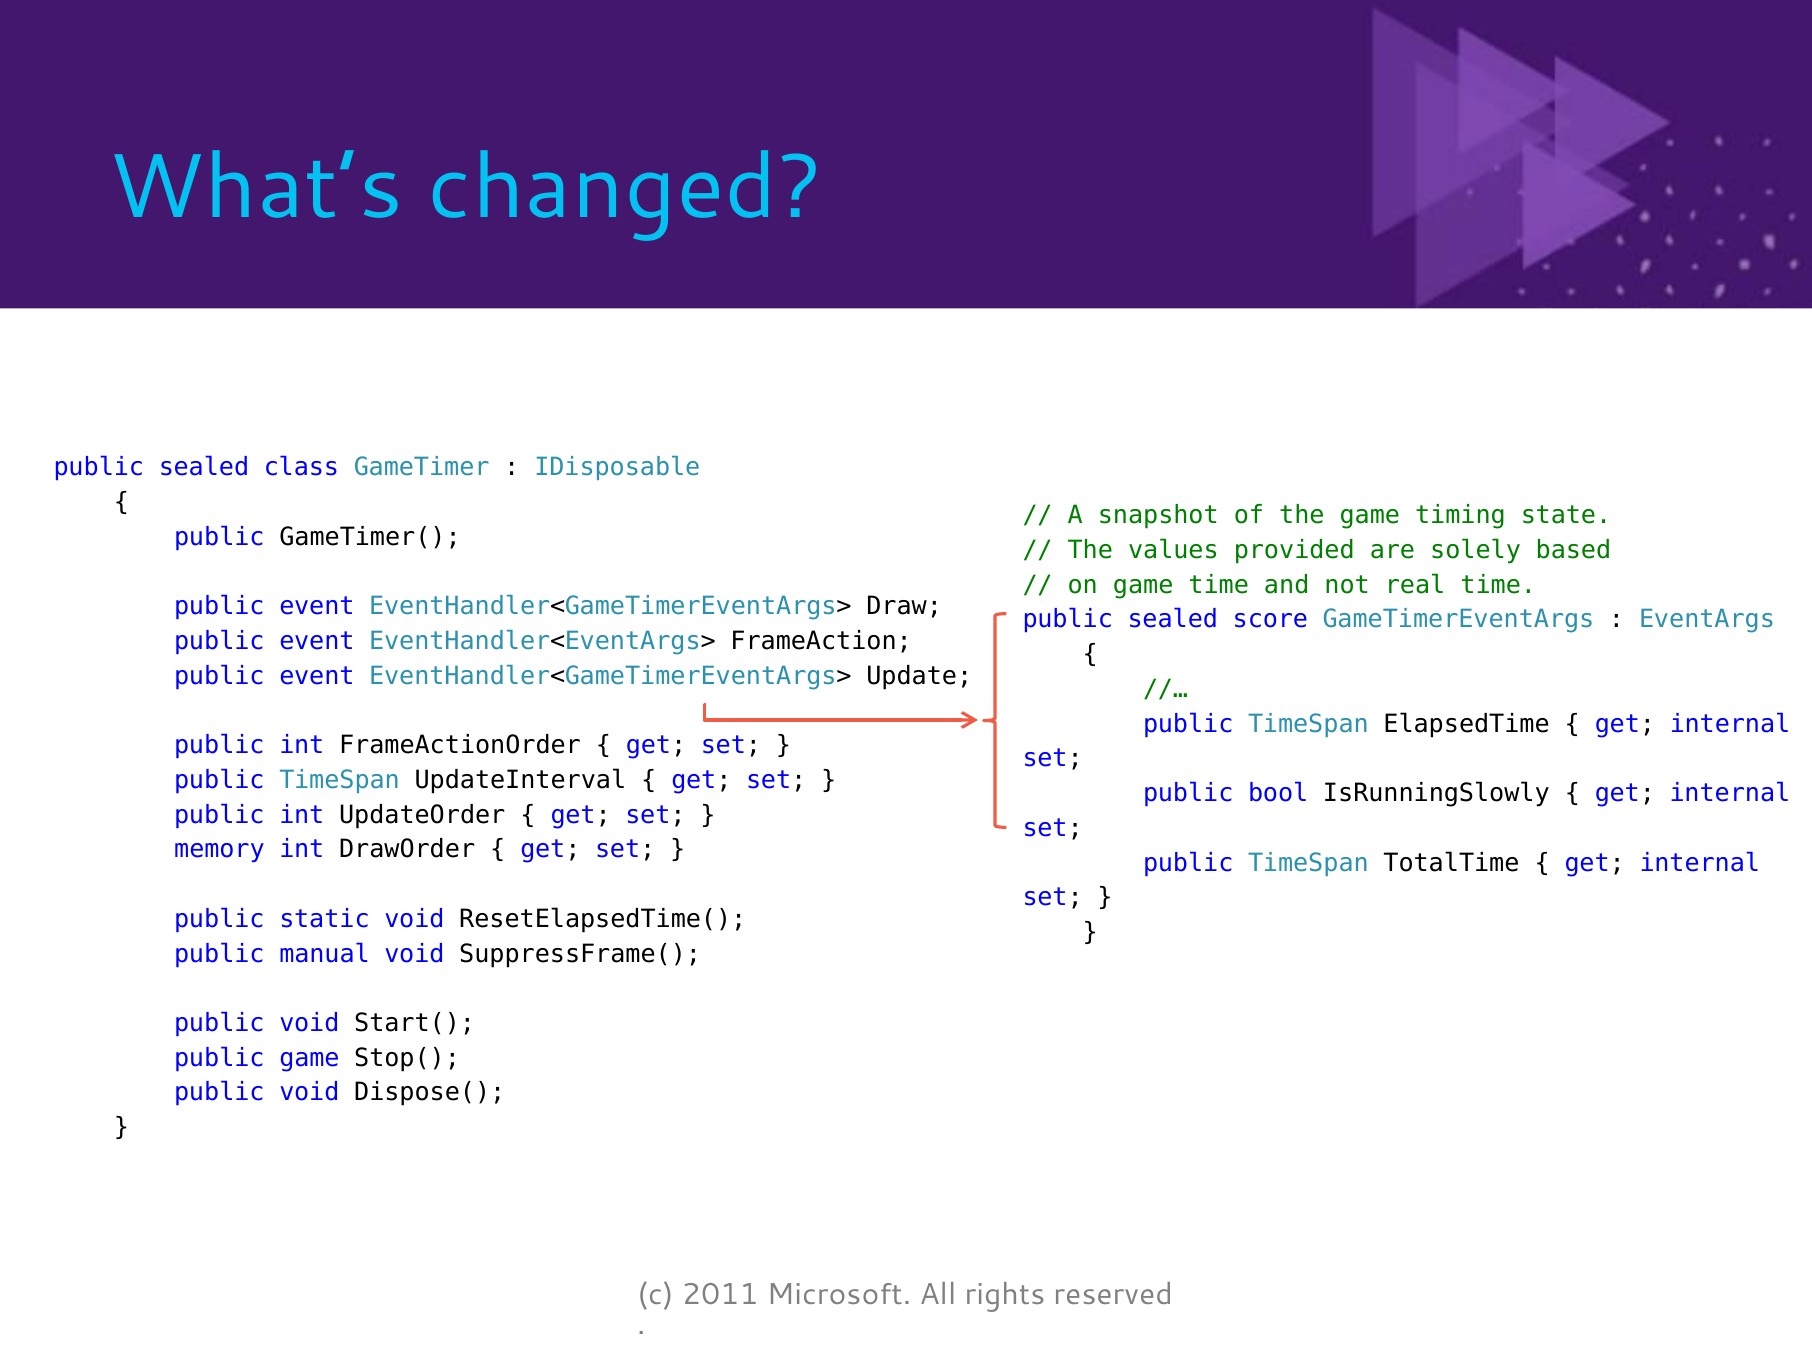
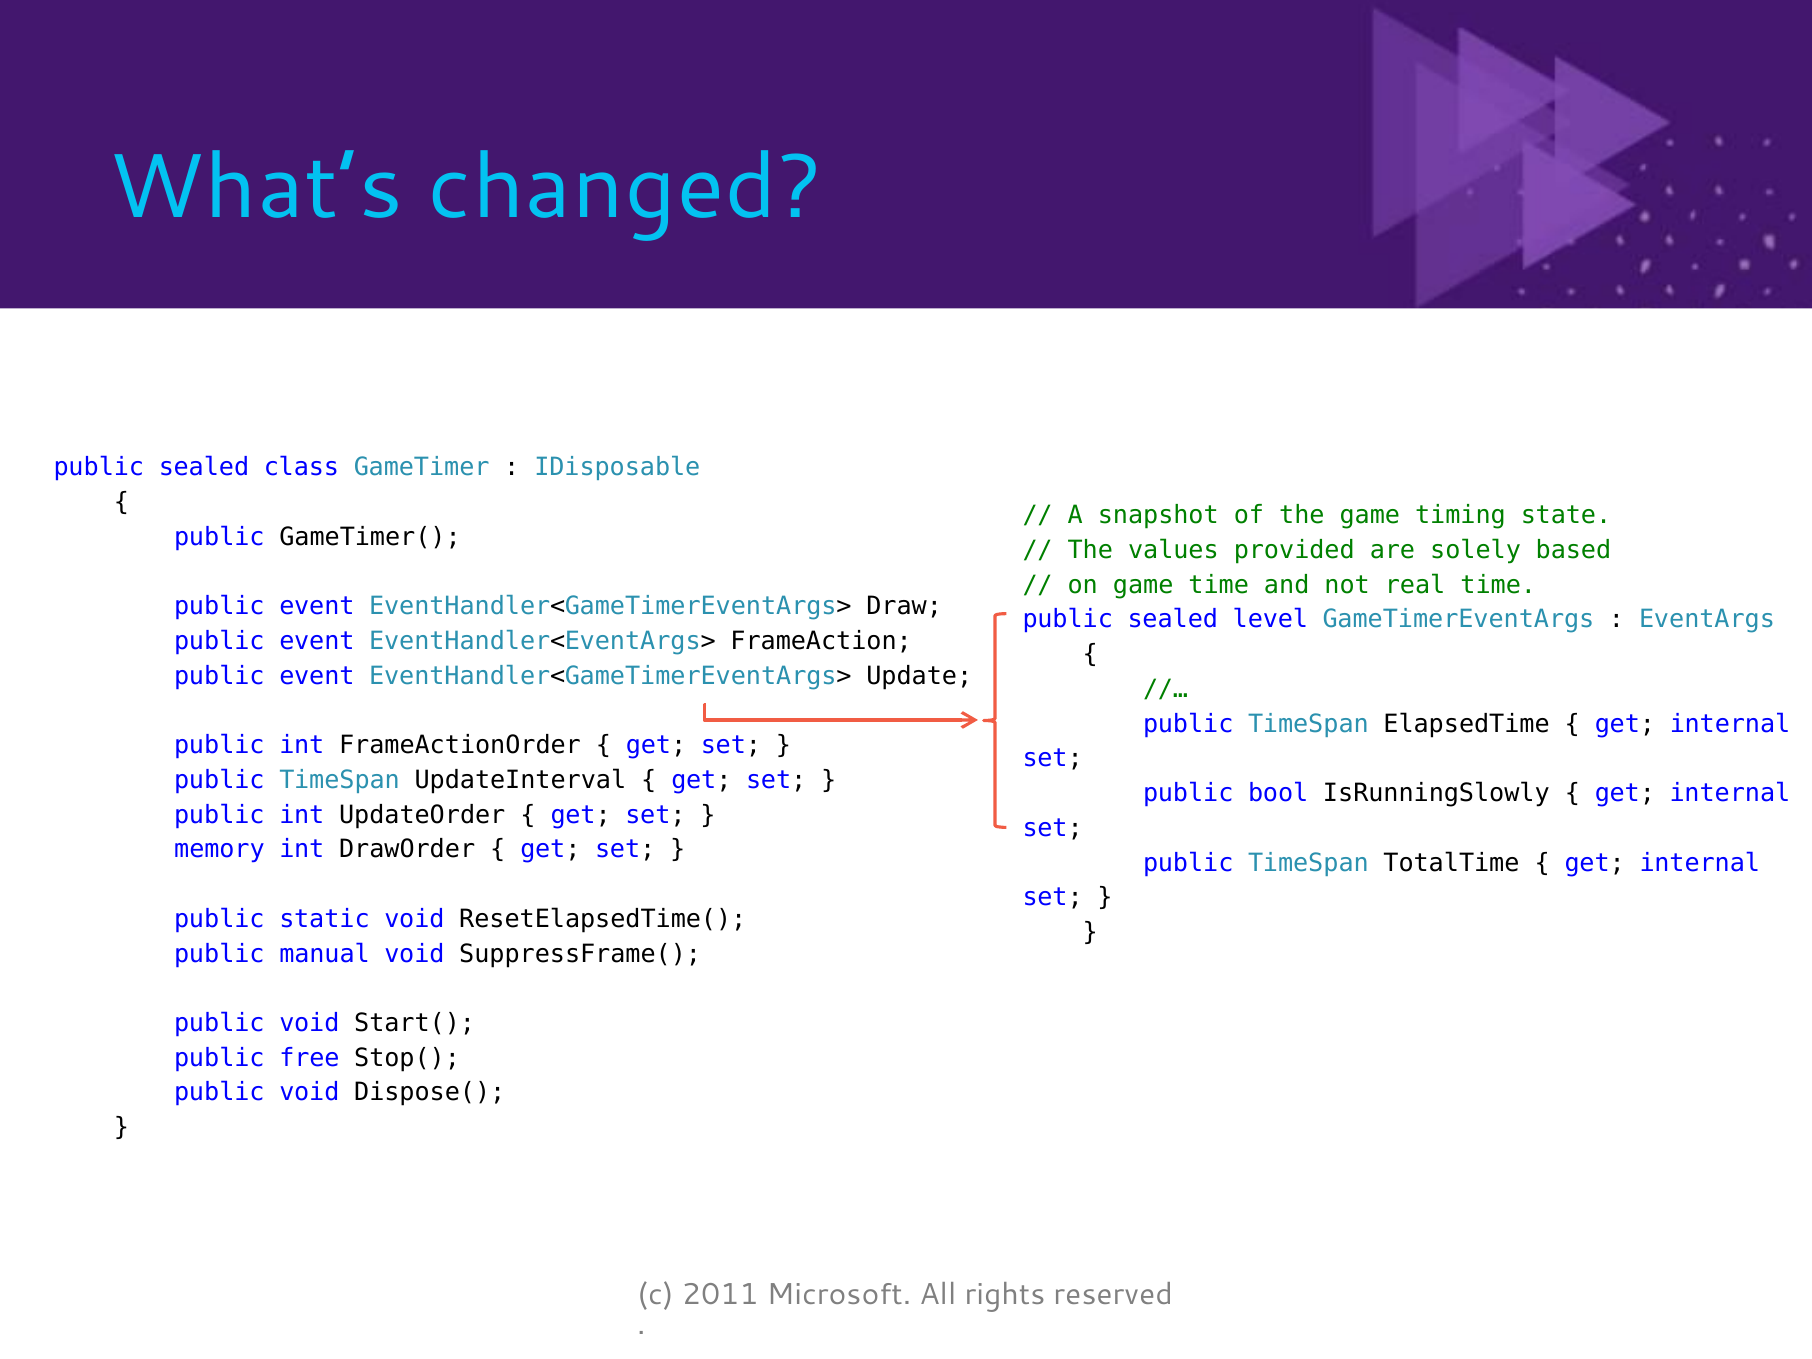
score: score -> level (1270, 620)
public game: game -> free (309, 1058)
